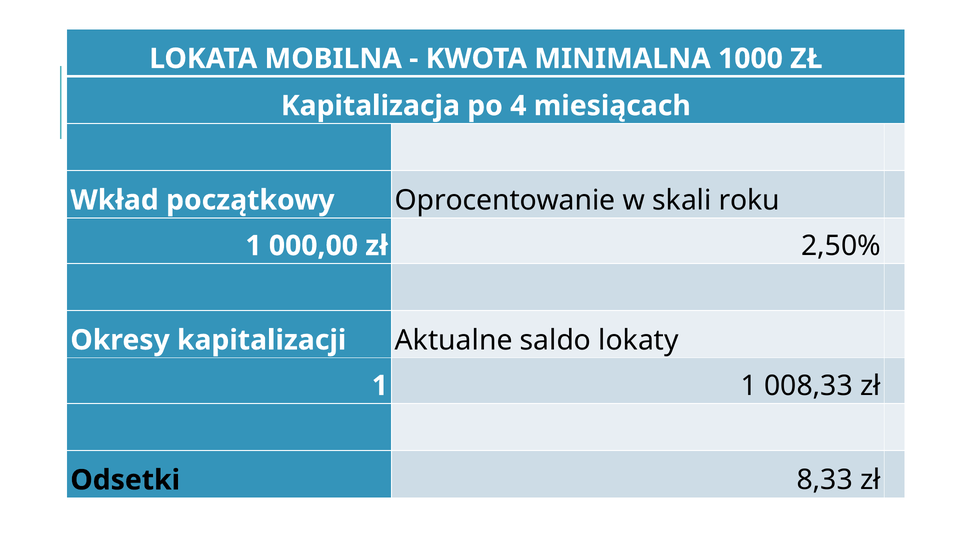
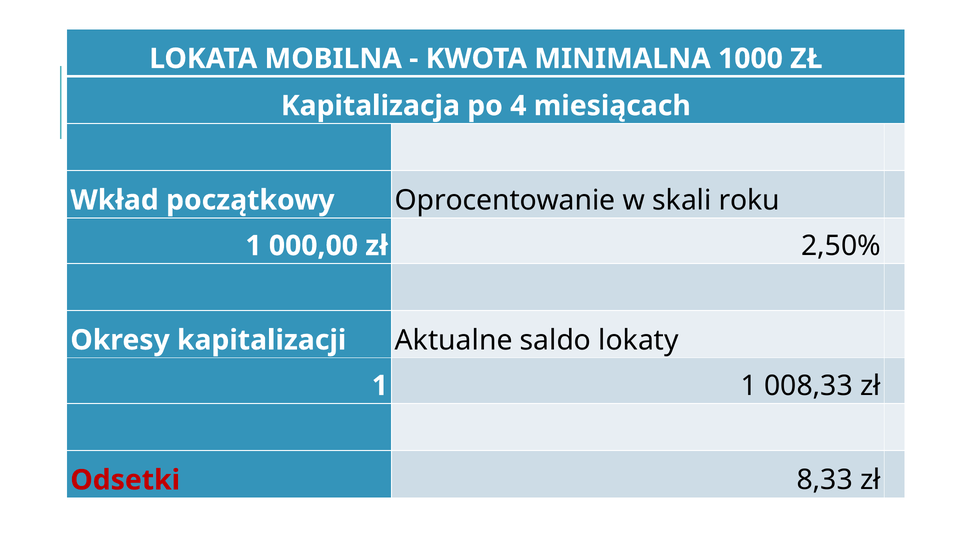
Odsetki colour: black -> red (125, 480)
